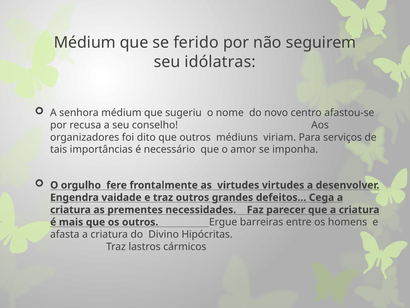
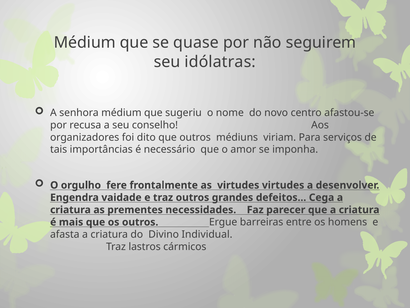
ferido: ferido -> quase (196, 43)
Hipócritas: Hipócritas -> Individual (207, 234)
